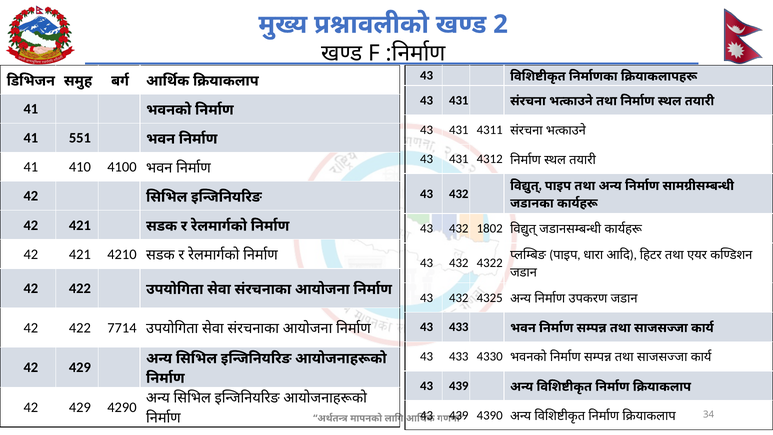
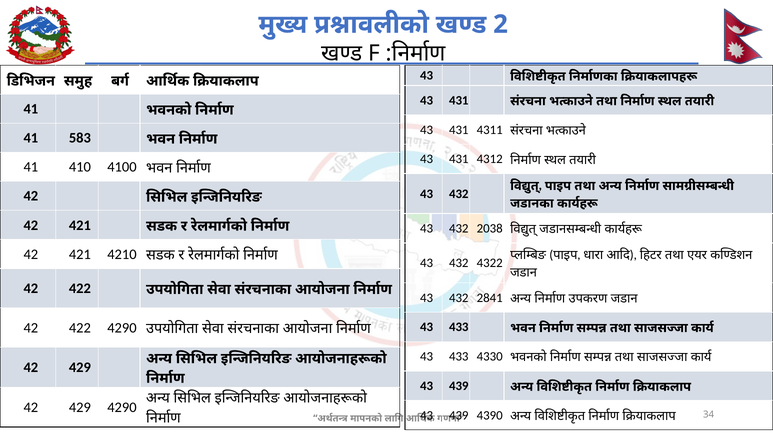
551: 551 -> 583 (80, 138)
1802: 1802 -> 2038 (490, 228)
4325: 4325 -> 2841 (490, 298)
422 7714: 7714 -> 4290 (122, 328)
